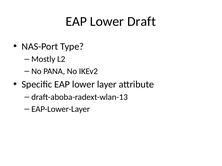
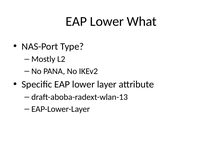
Draft: Draft -> What (142, 21)
